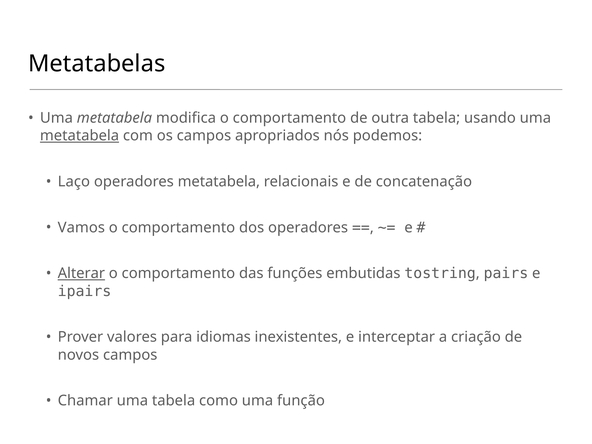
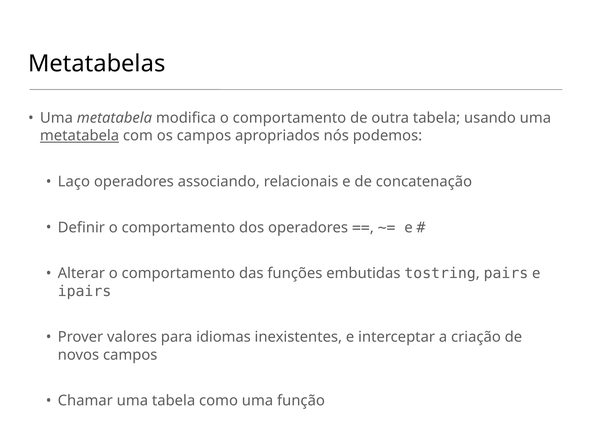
operadores metatabela: metatabela -> associando (219, 182)
Vamos: Vamos -> Definir (81, 228)
Alterar underline: present -> none (81, 273)
